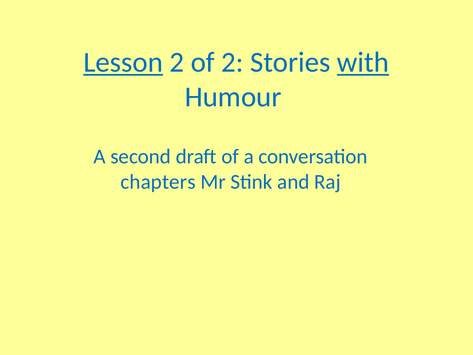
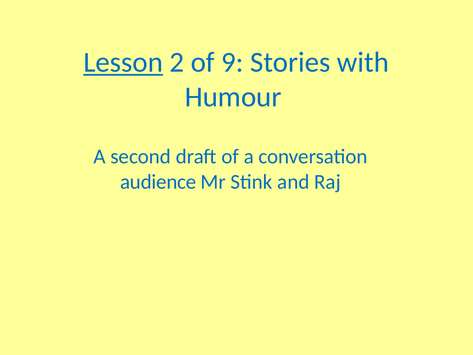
of 2: 2 -> 9 (232, 62)
with underline: present -> none (363, 62)
chapters: chapters -> audience (158, 182)
